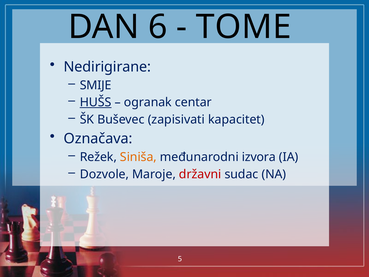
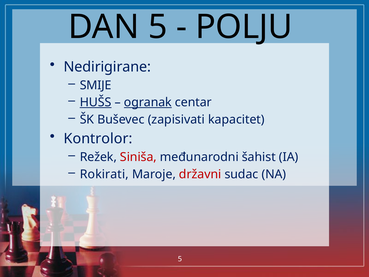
DAN 6: 6 -> 5 (158, 27)
TOME: TOME -> POLJU (244, 27)
ogranak underline: none -> present (148, 102)
Označava: Označava -> Kontrolor (98, 139)
Siniša colour: orange -> red (138, 157)
izvora: izvora -> šahist (259, 157)
Dozvole: Dozvole -> Rokirati (104, 174)
